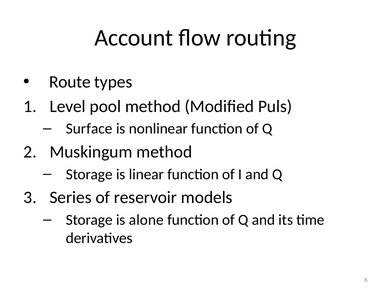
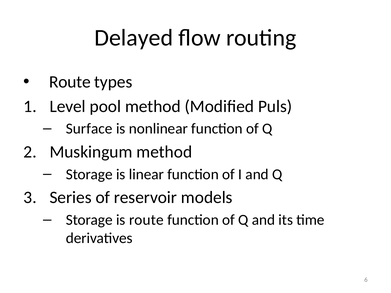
Account: Account -> Delayed (134, 38)
is alone: alone -> route (146, 220)
